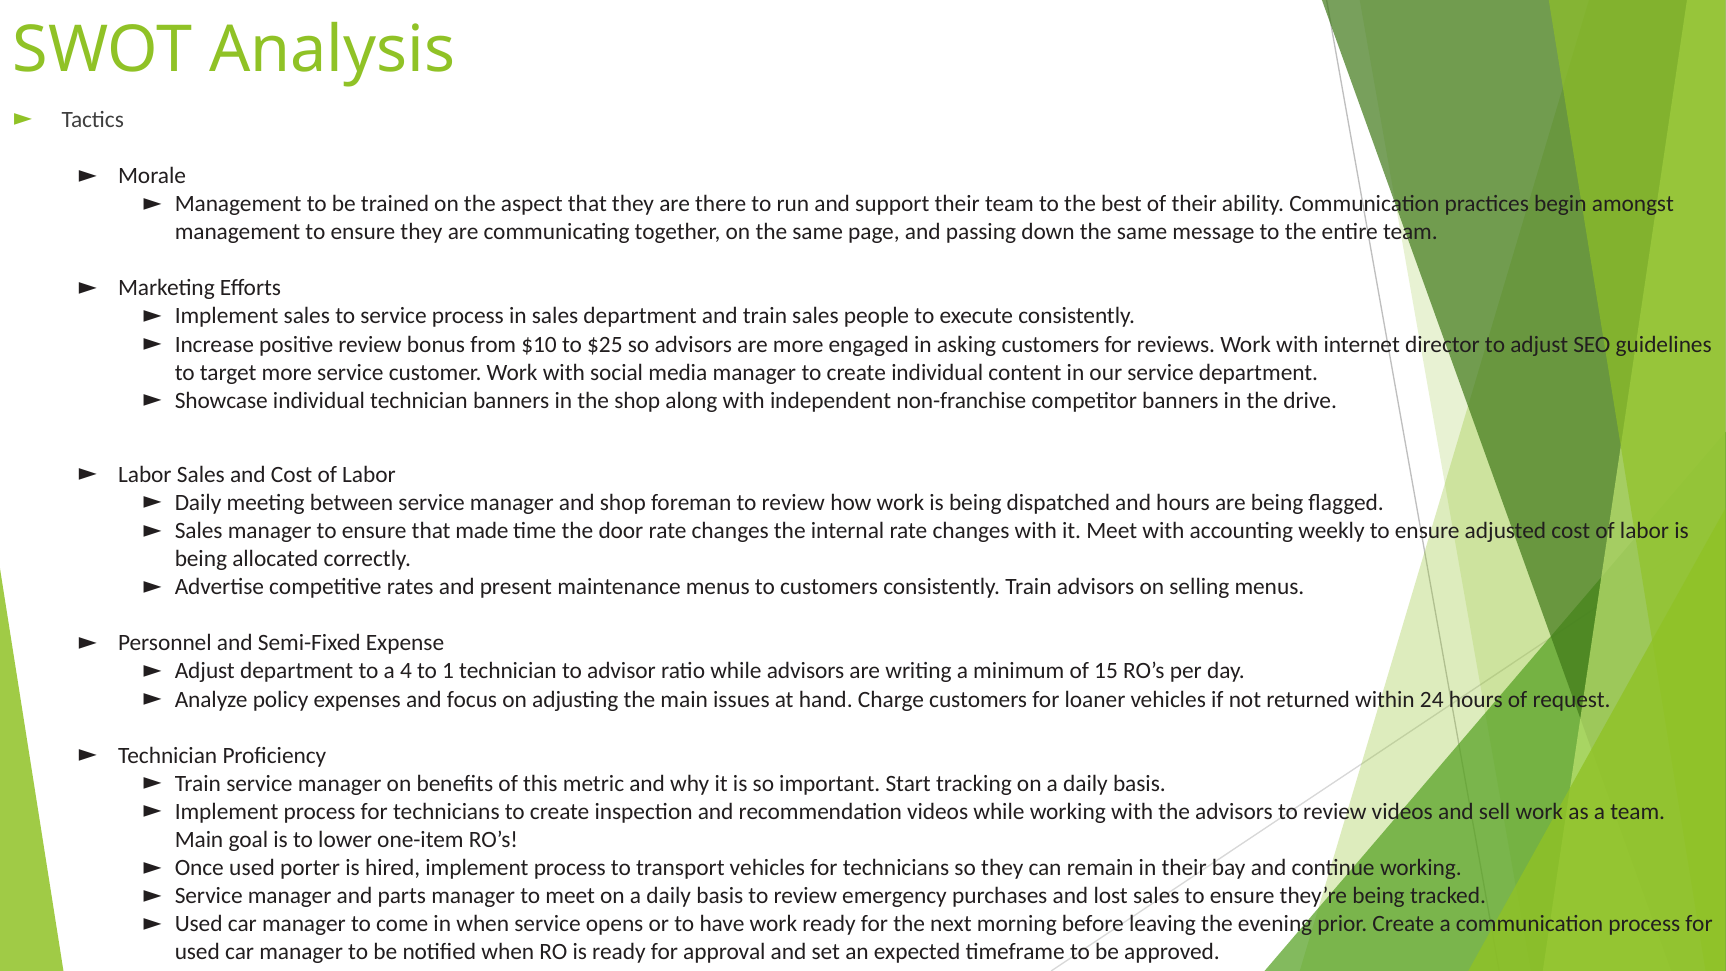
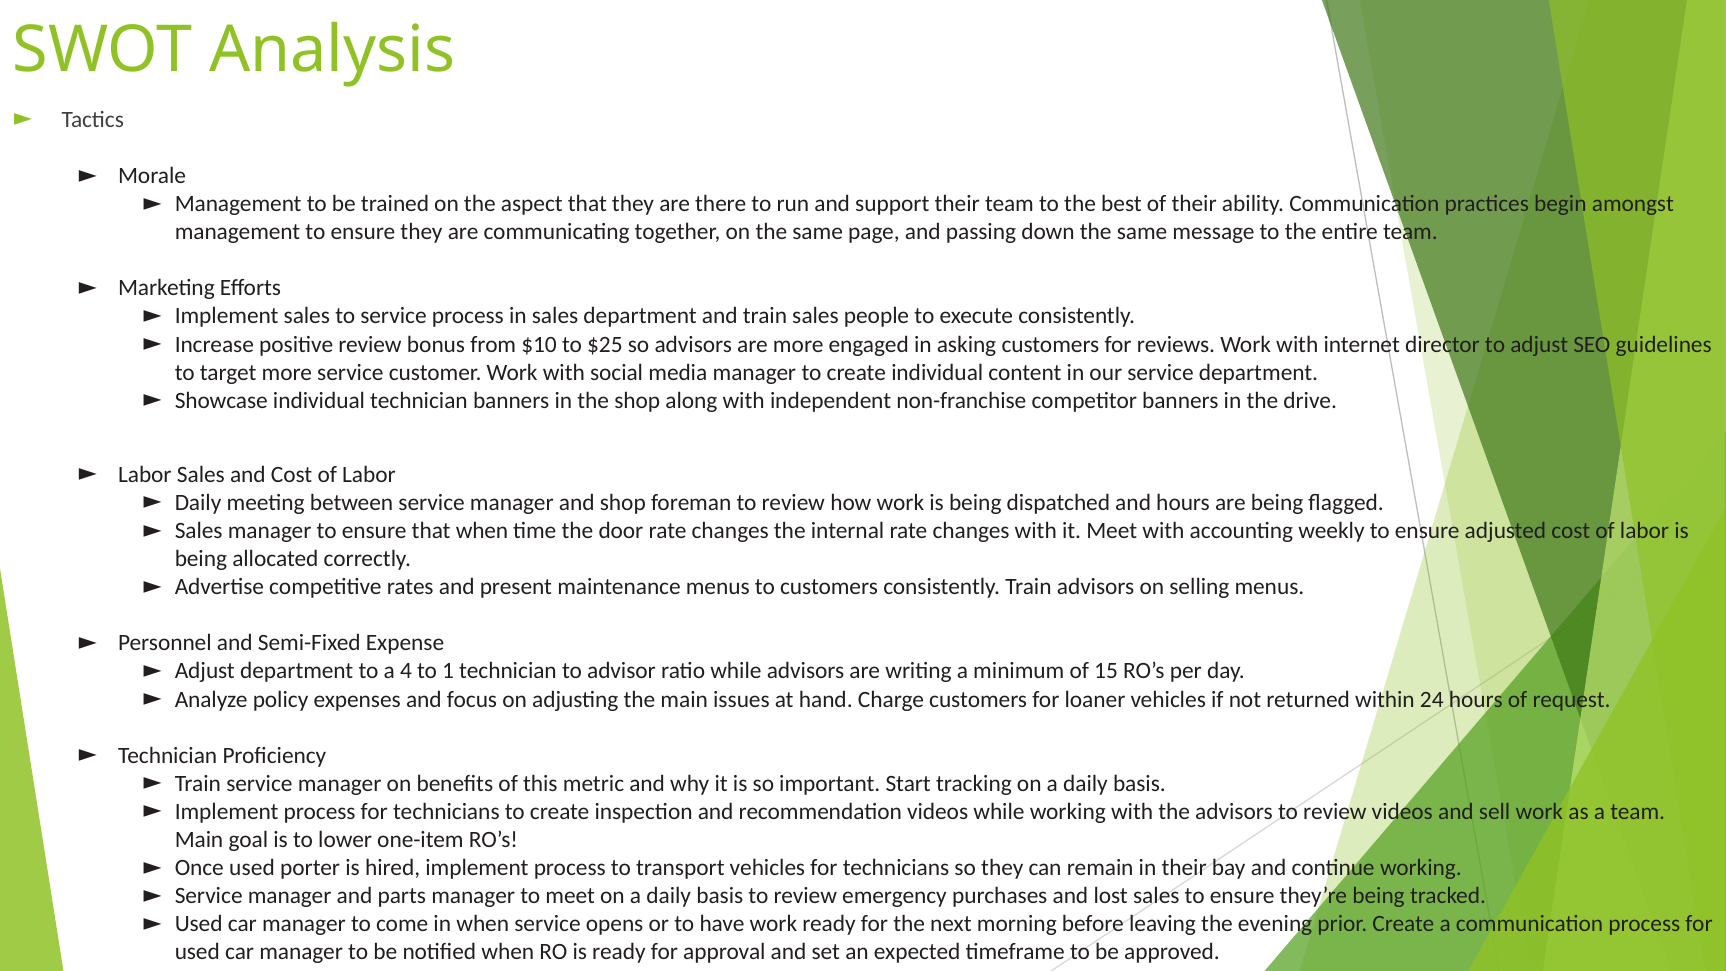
that made: made -> when (482, 531)
